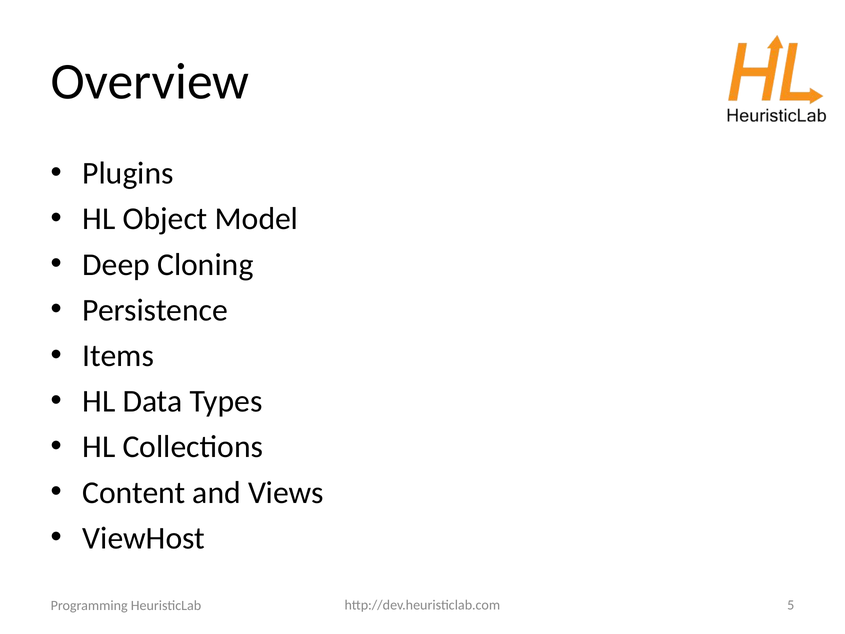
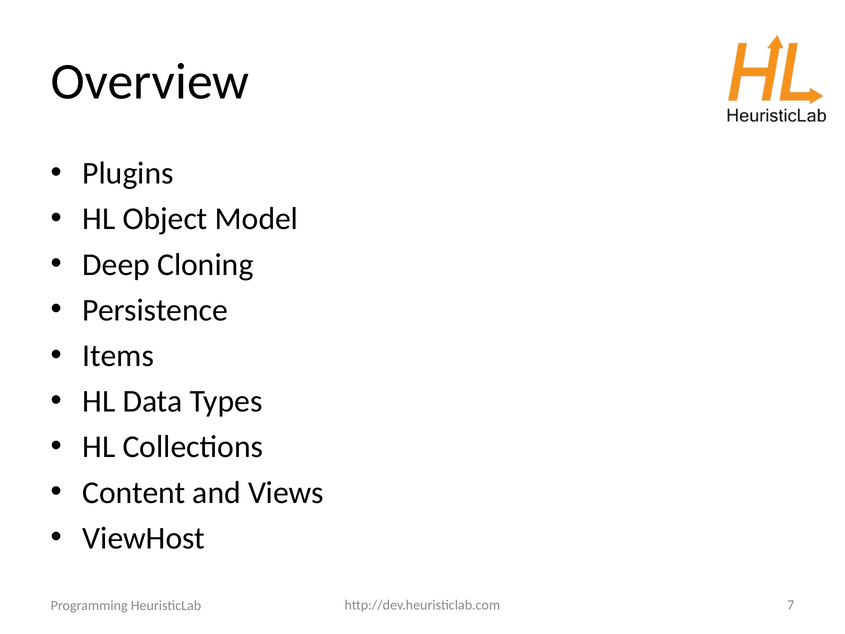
5: 5 -> 7 (791, 605)
